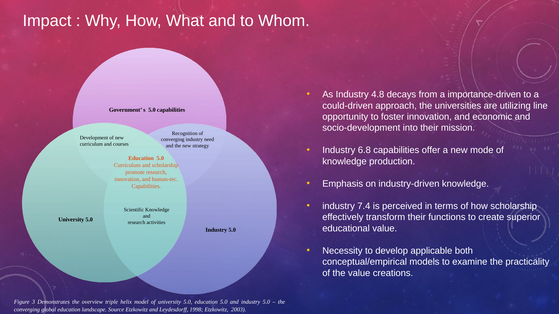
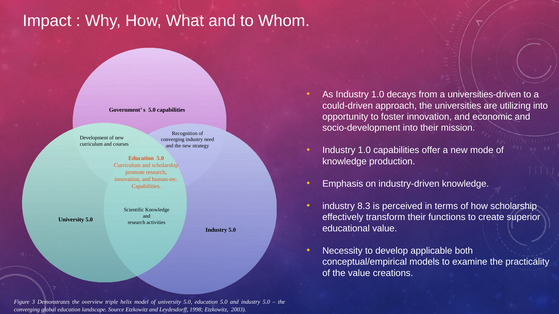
As Industry 4.8: 4.8 -> 1.0 (378, 95)
importance-driven: importance-driven -> universities-driven (484, 95)
utilizing line: line -> into (541, 106)
6.8: 6.8 -> 1.0 (364, 150)
7.4: 7.4 -> 8.3 (364, 206)
